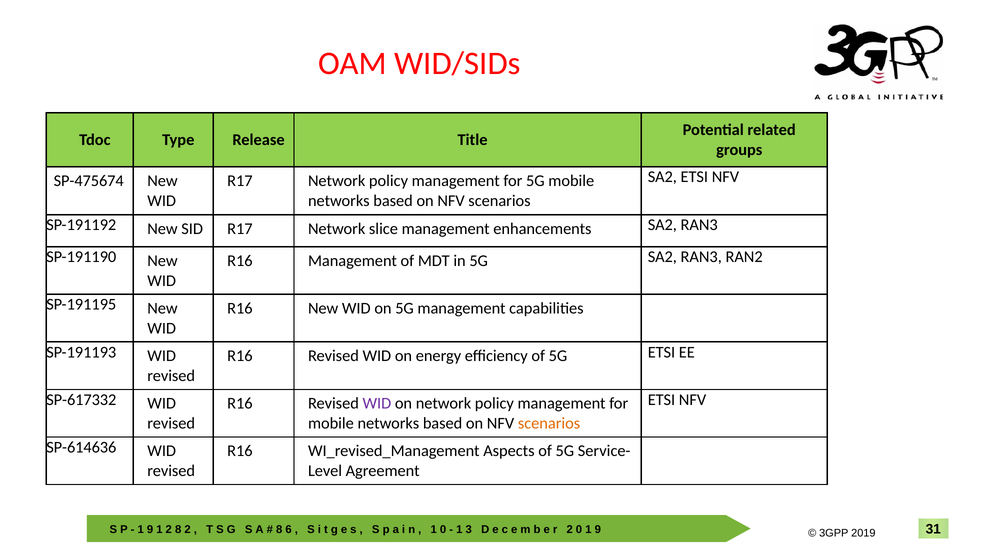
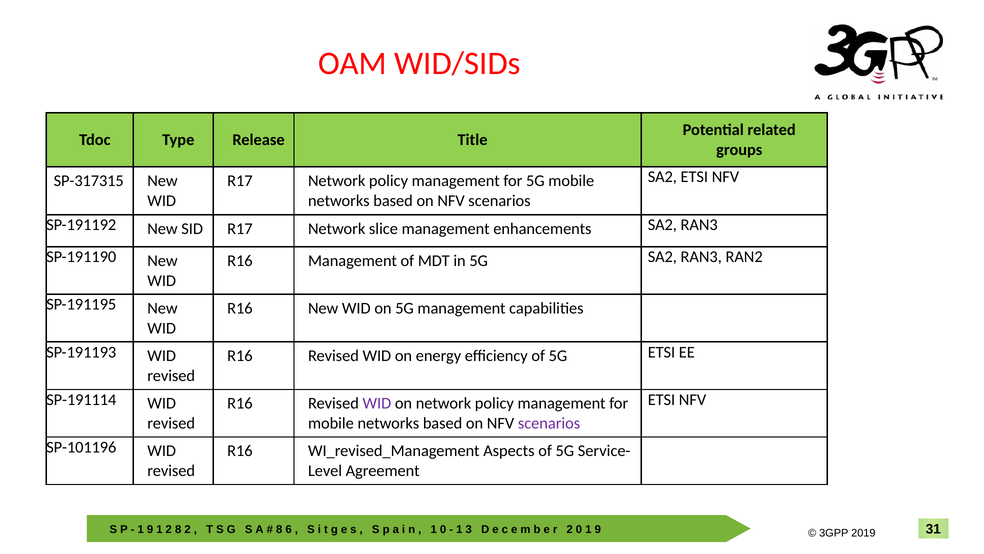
SP-475674: SP-475674 -> SP-317315 (89, 180)
SP-617332: SP-617332 -> SP-191114 (81, 399)
scenarios colour: orange -> purple (549, 423)
SP-614636: SP-614636 -> SP-101196 (81, 447)
